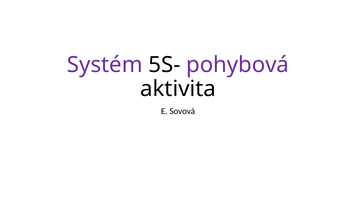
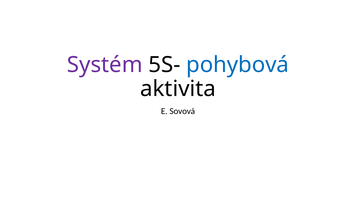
pohybová colour: purple -> blue (238, 65)
